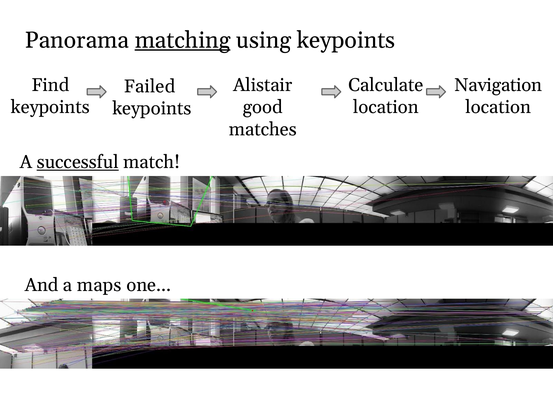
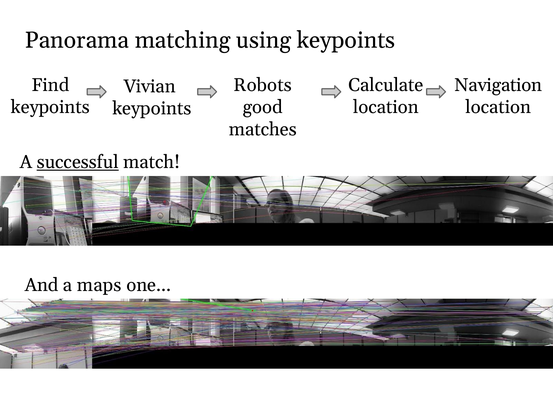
matching underline: present -> none (183, 40)
Alistair: Alistair -> Robots (263, 85)
Failed: Failed -> Vivian (150, 86)
